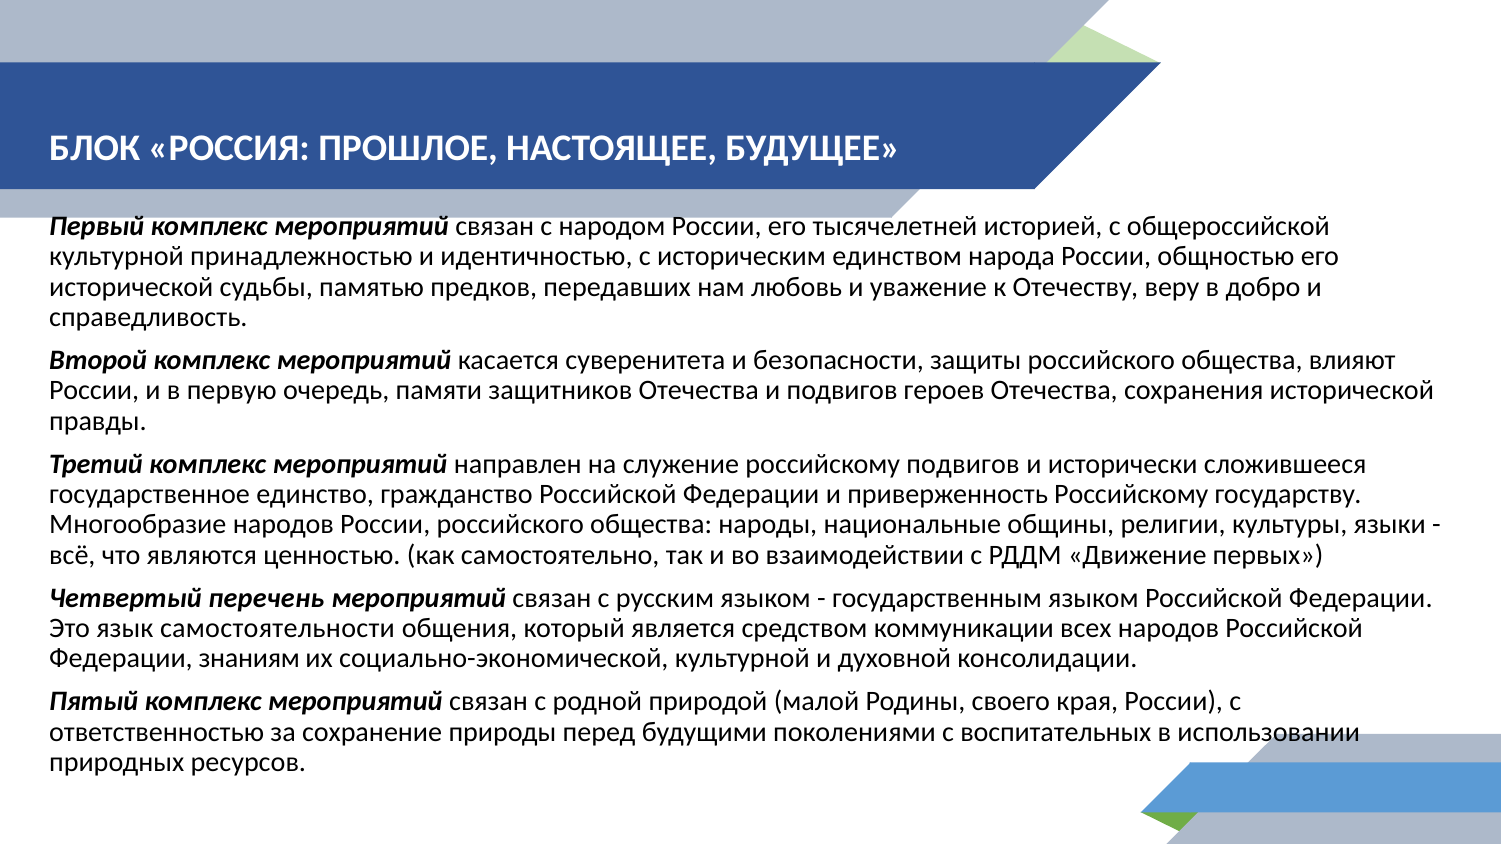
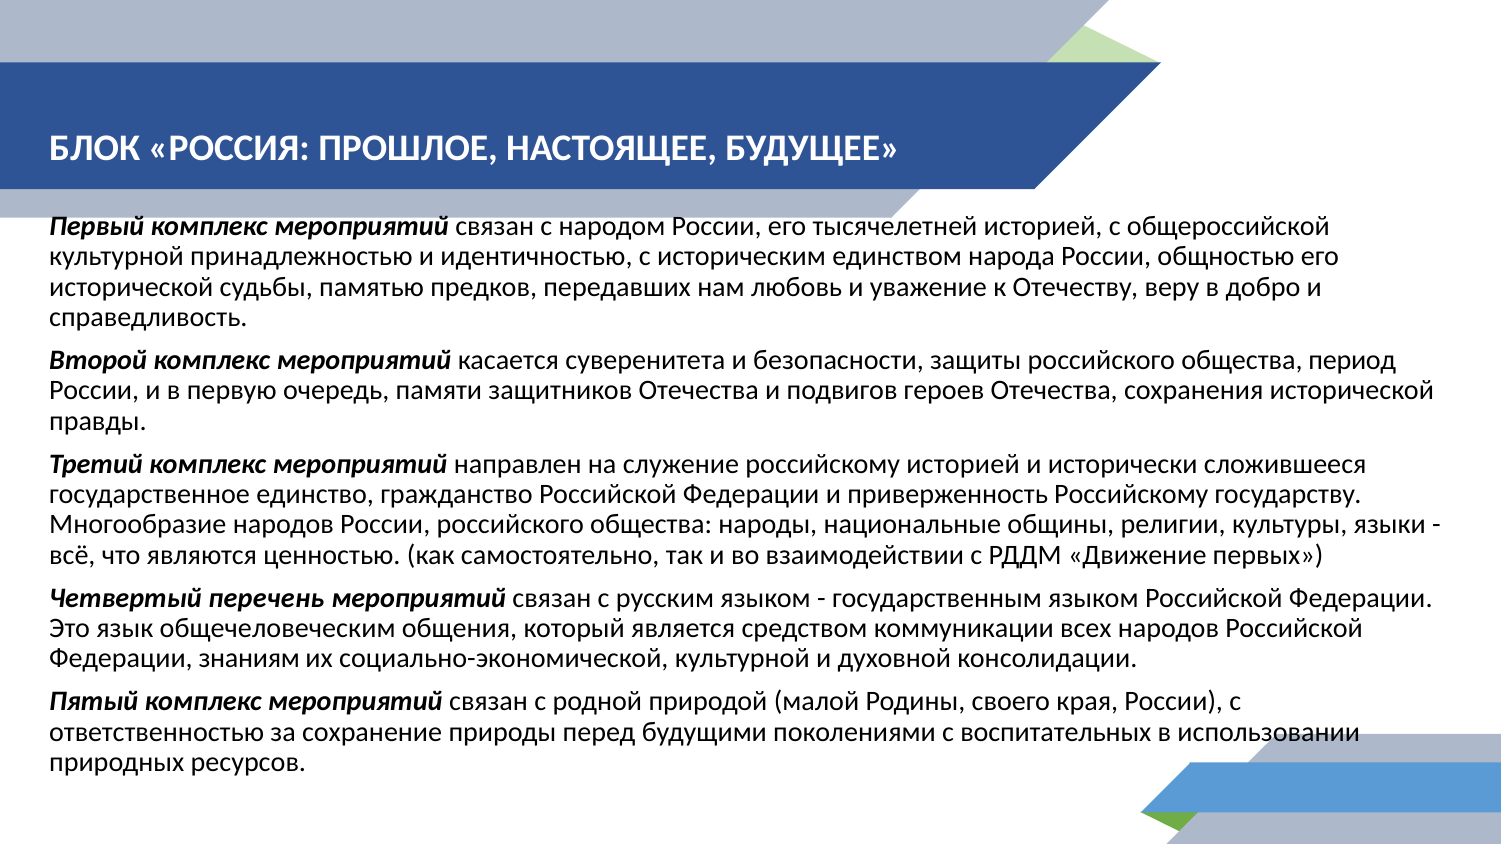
влияют: влияют -> период (1352, 360)
российскому подвигов: подвигов -> историей (963, 464)
самостоятельности: самостоятельности -> общечеловеческим (278, 629)
